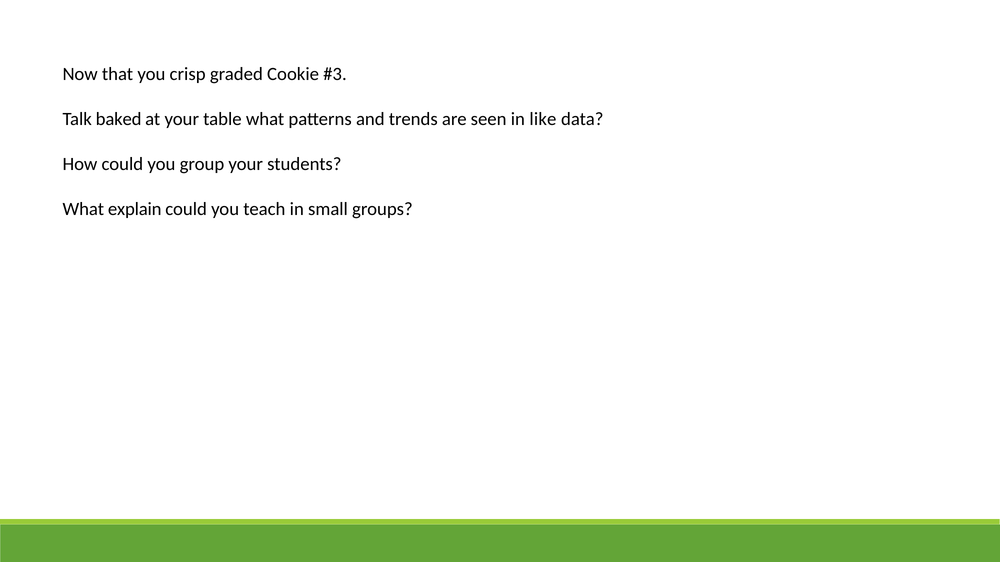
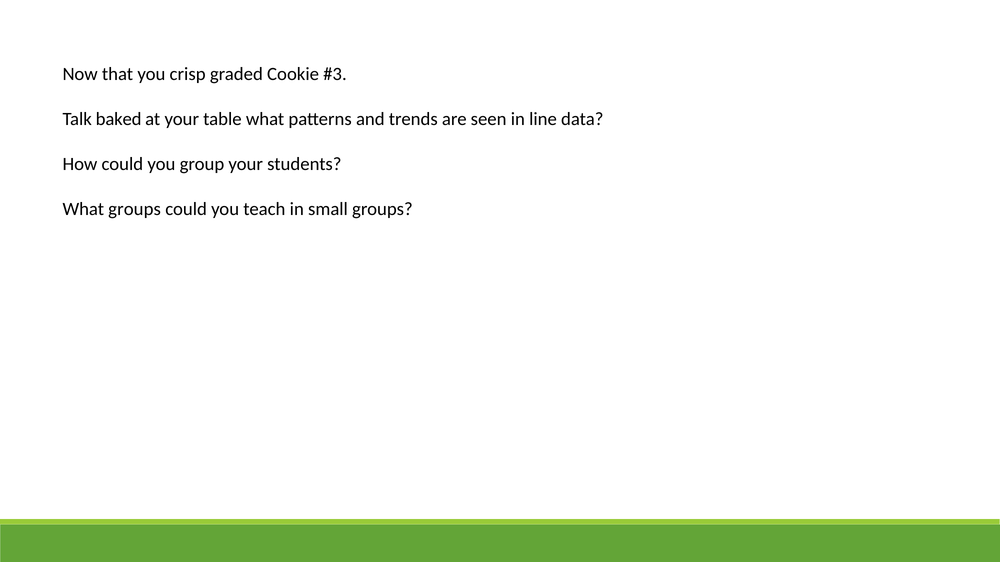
like: like -> line (543, 119)
What explain: explain -> groups (135, 209)
